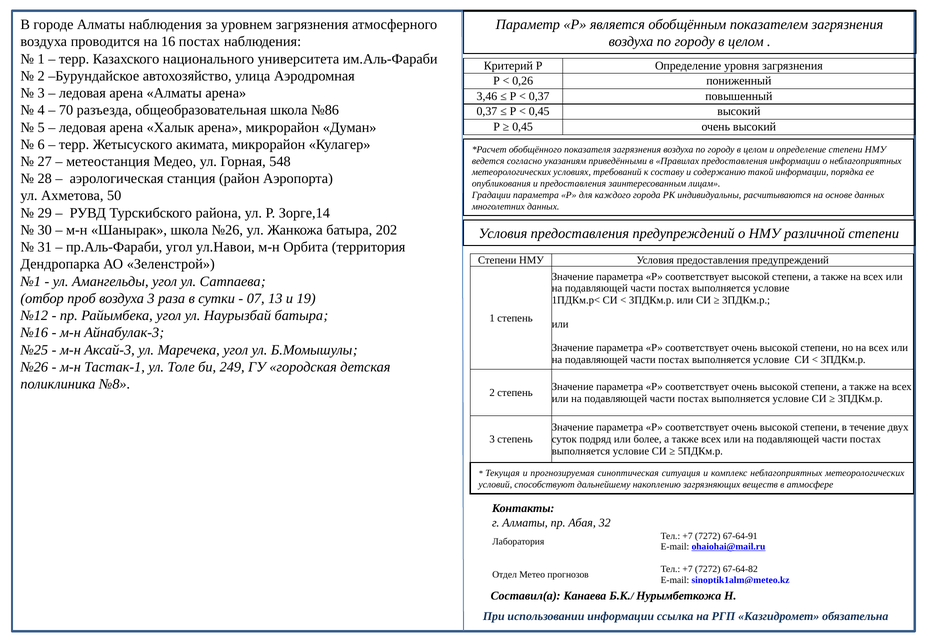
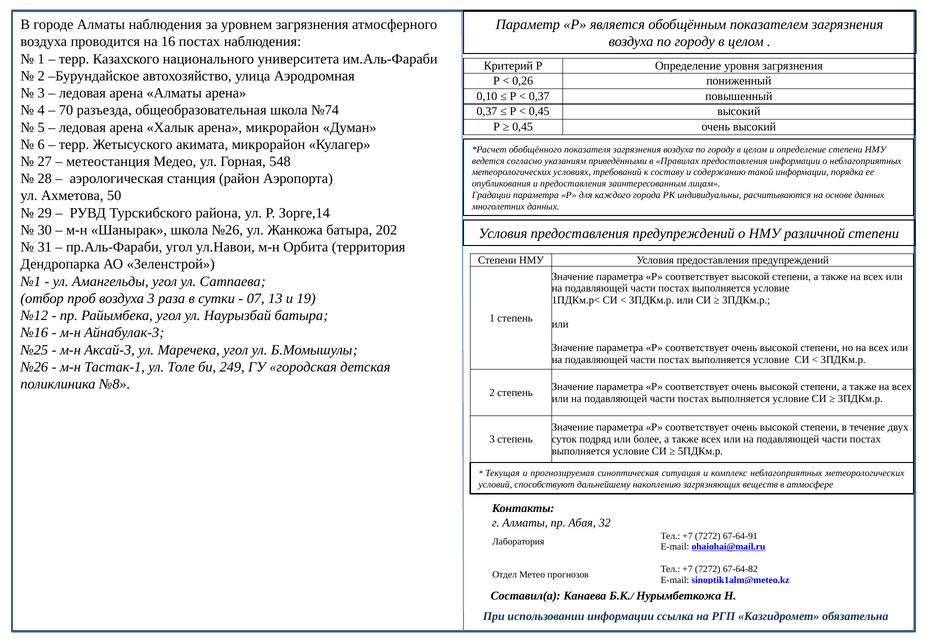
3,46: 3,46 -> 0,10 (487, 96)
№86: №86 -> №74 (325, 110)
